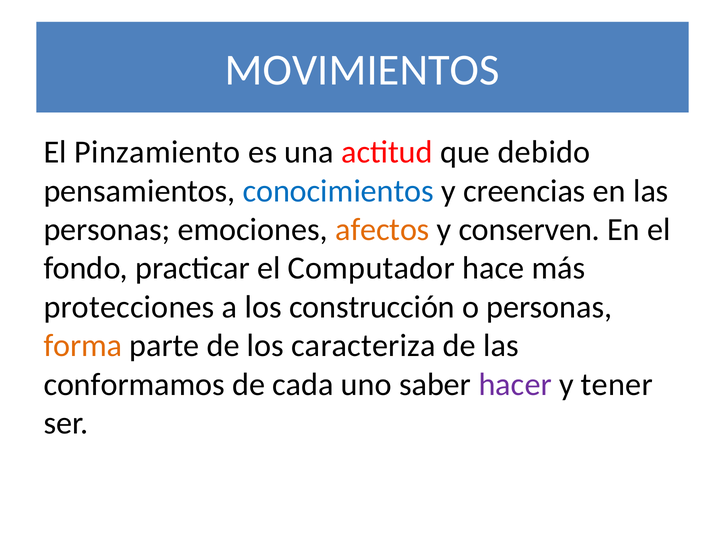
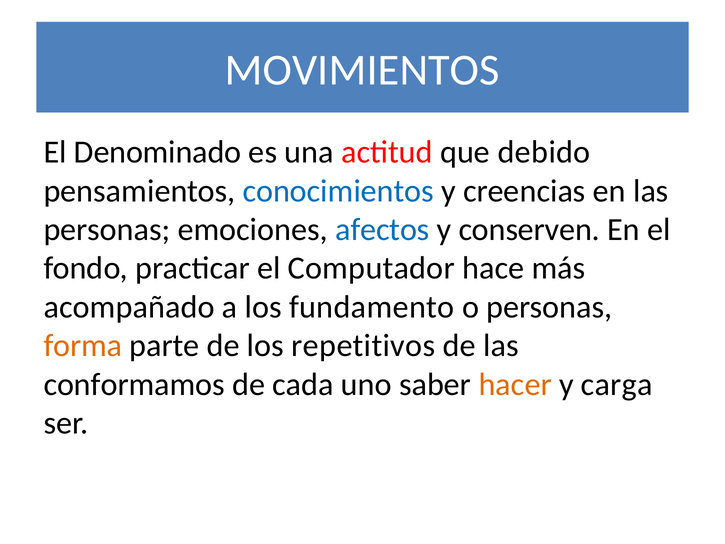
Pinzamiento: Pinzamiento -> Denominado (158, 152)
afectos colour: orange -> blue (382, 230)
protecciones: protecciones -> acompañado (129, 307)
construcción: construcción -> fundamento (372, 307)
caracteriza: caracteriza -> repetitivos (363, 346)
hacer colour: purple -> orange (515, 384)
tener: tener -> carga (617, 384)
